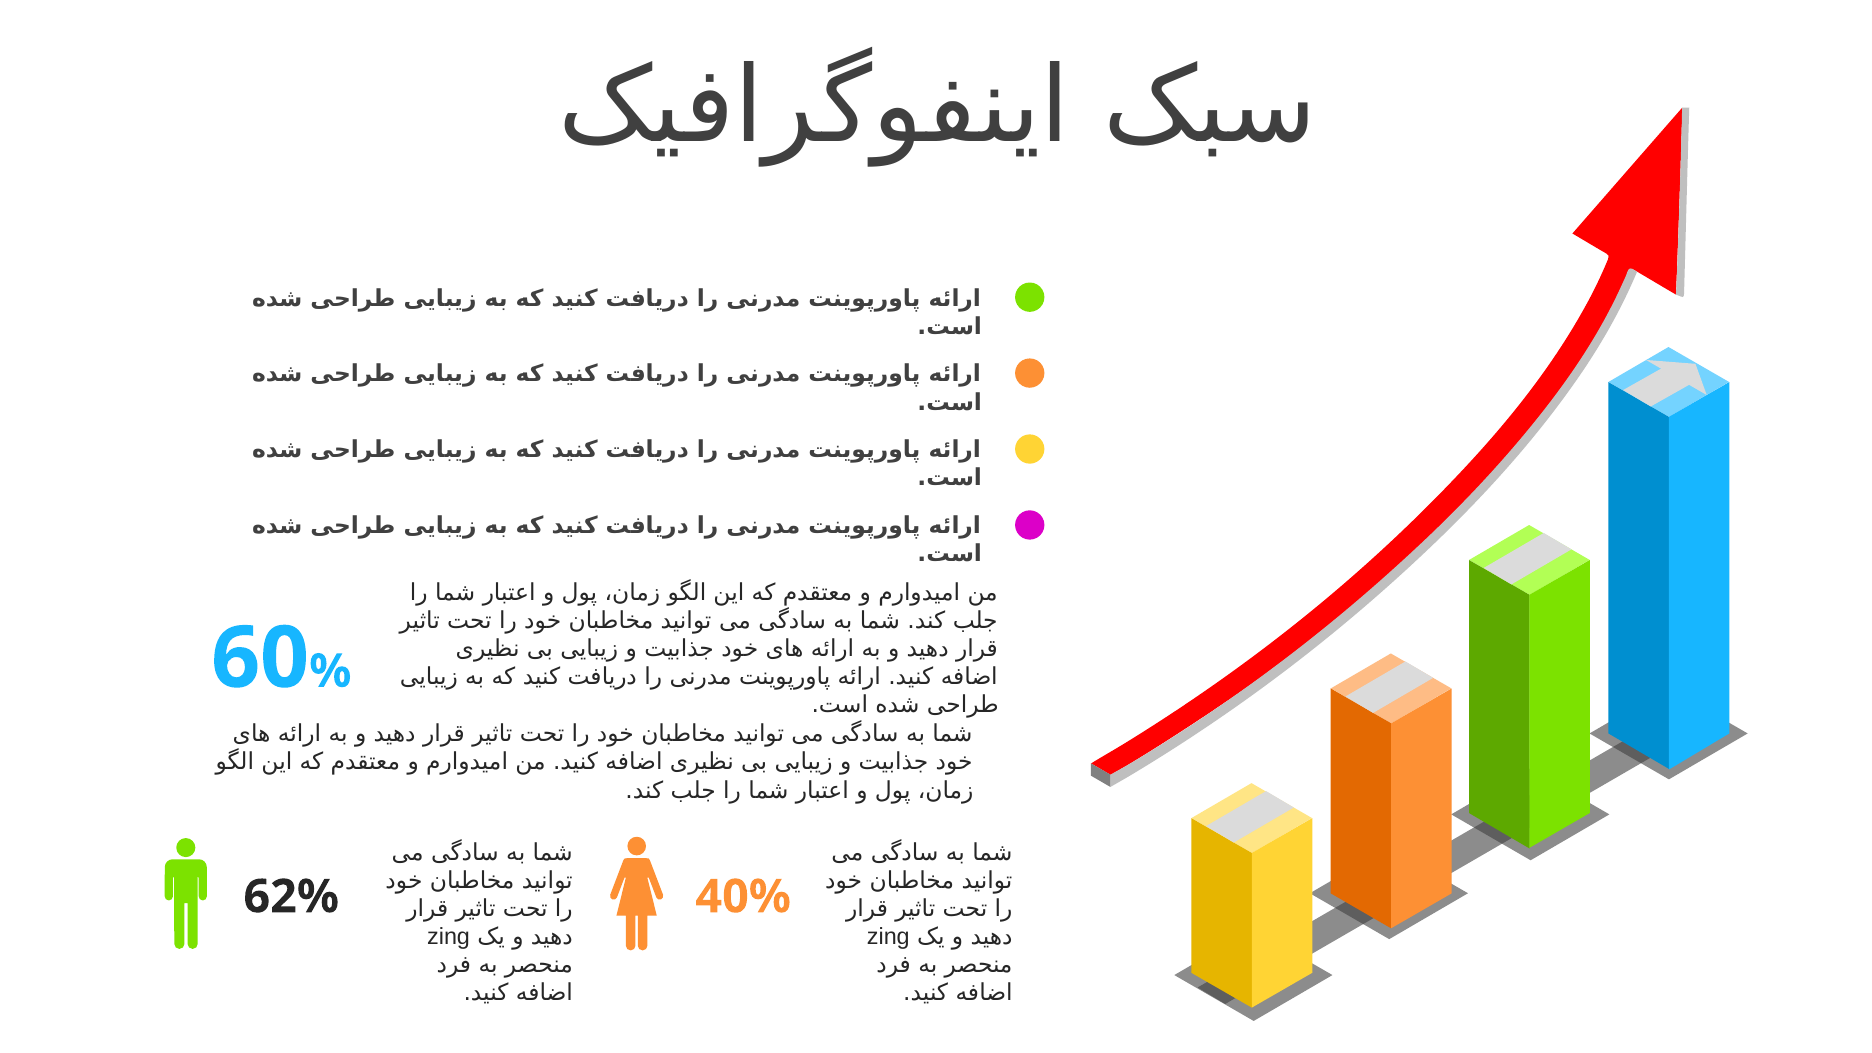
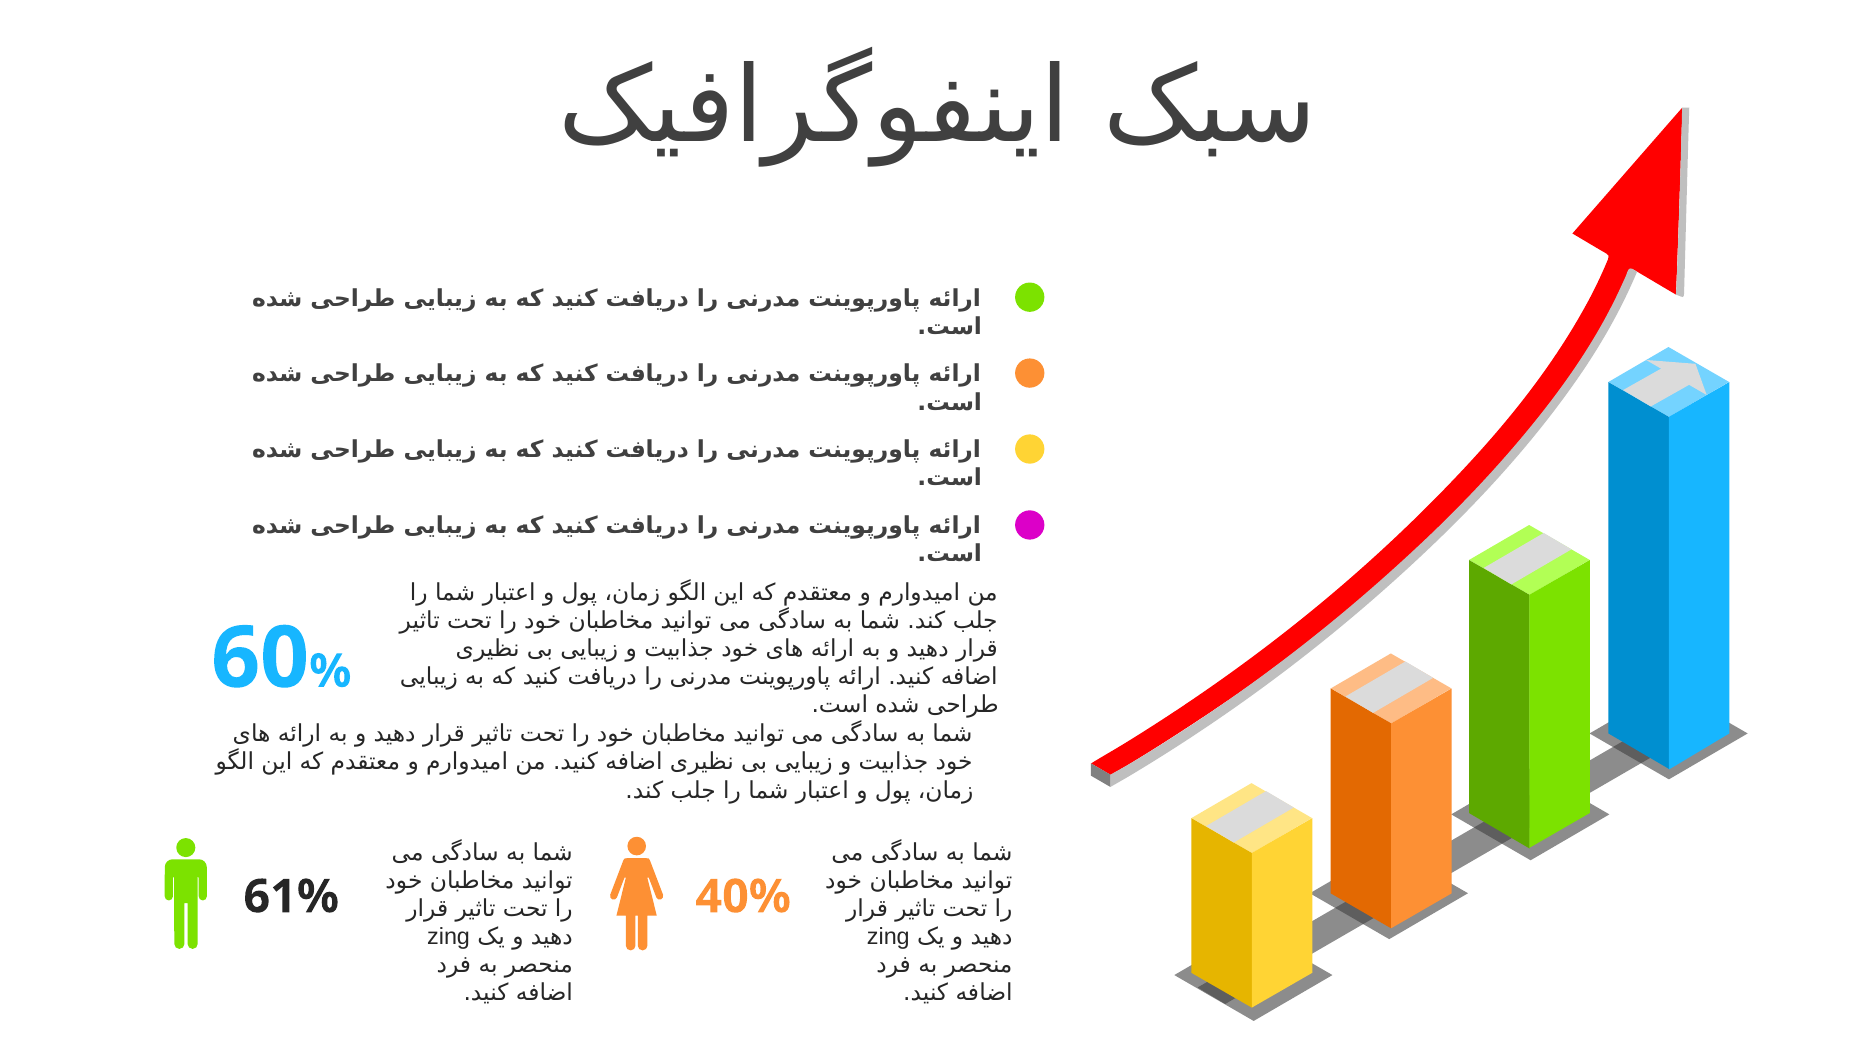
62%: 62% -> 61% (291, 897)
